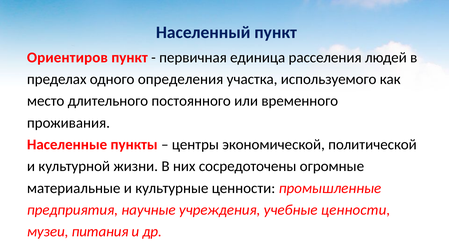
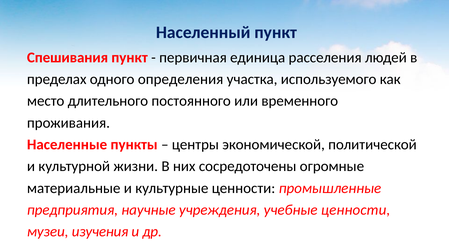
Ориентиров: Ориентиров -> Спешивания (68, 58)
питания: питания -> изучения (100, 232)
